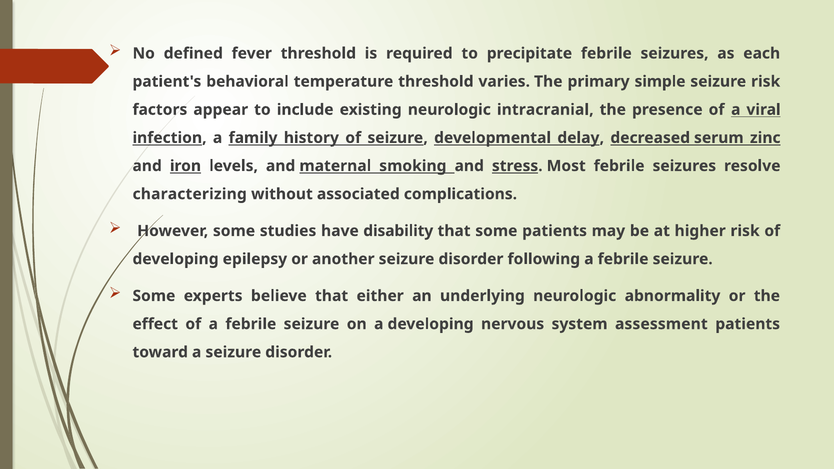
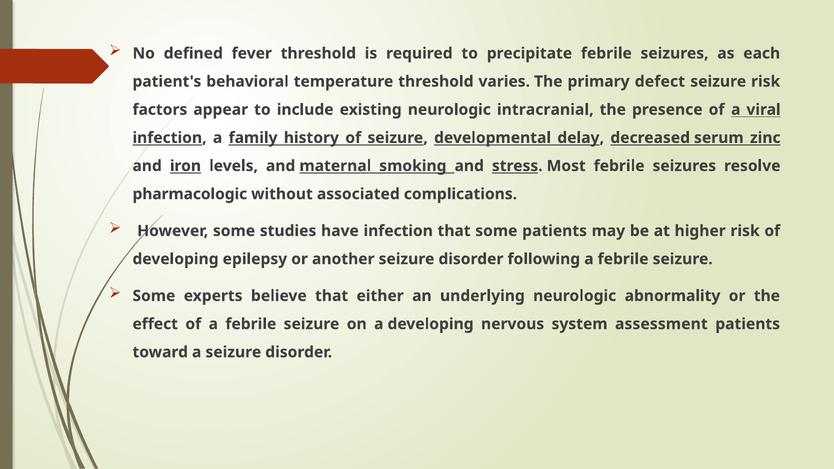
simple: simple -> defect (660, 82)
characterizing: characterizing -> pharmacologic (190, 194)
have disability: disability -> infection (398, 231)
